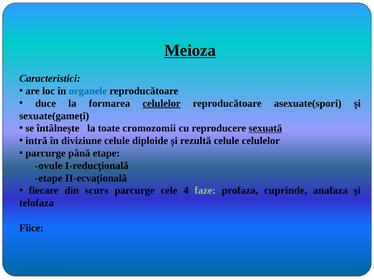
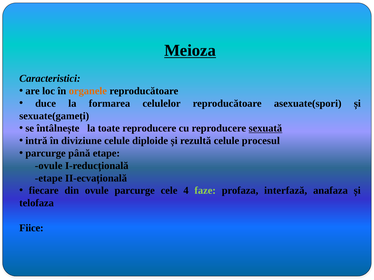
organele colour: blue -> orange (88, 91)
celulelor underline: present -> none (162, 104)
toate cromozomii: cromozomii -> reproducere (149, 129)
celule celulelor: celulelor -> procesul (261, 141)
din scurs: scurs -> ovule (97, 191)
cuprinde: cuprinde -> interfază (286, 191)
